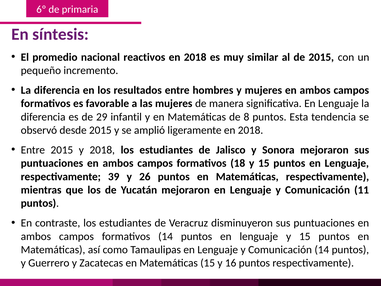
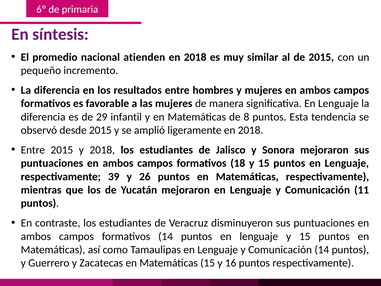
reactivos: reactivos -> atienden (144, 57)
